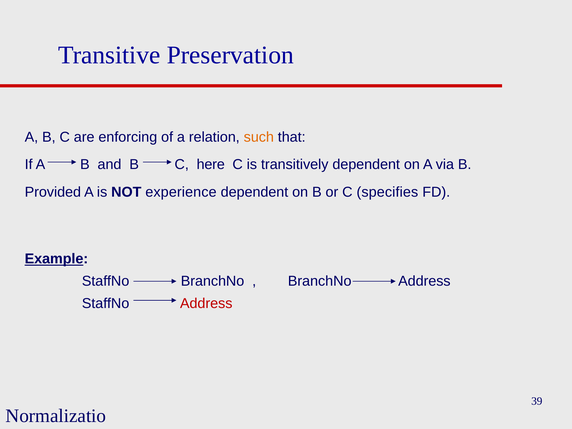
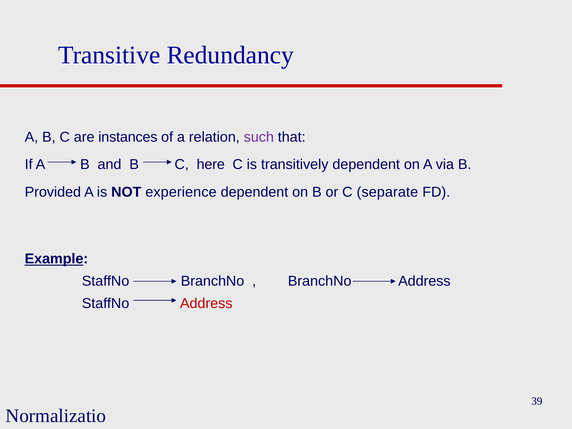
Preservation: Preservation -> Redundancy (230, 55)
enforcing: enforcing -> instances (128, 137)
such colour: orange -> purple (259, 137)
specifies: specifies -> separate (387, 192)
